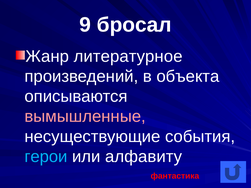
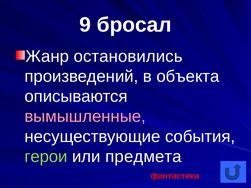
литературное: литературное -> остановились (128, 56)
герои colour: light blue -> light green (46, 157)
алфавиту: алфавиту -> предмета (144, 157)
